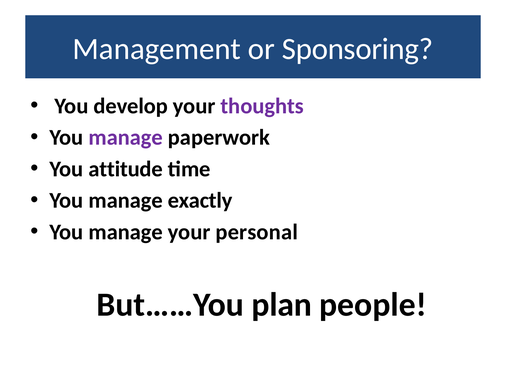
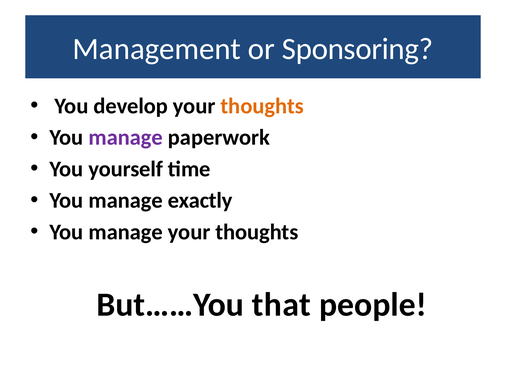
thoughts colour: purple -> orange (262, 106)
attitude: attitude -> yourself (126, 169)
manage your personal: personal -> thoughts (257, 232)
plan: plan -> that (281, 305)
